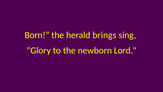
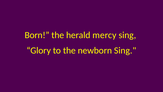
brings: brings -> mercy (104, 35)
newborn Lord: Lord -> Sing (125, 50)
